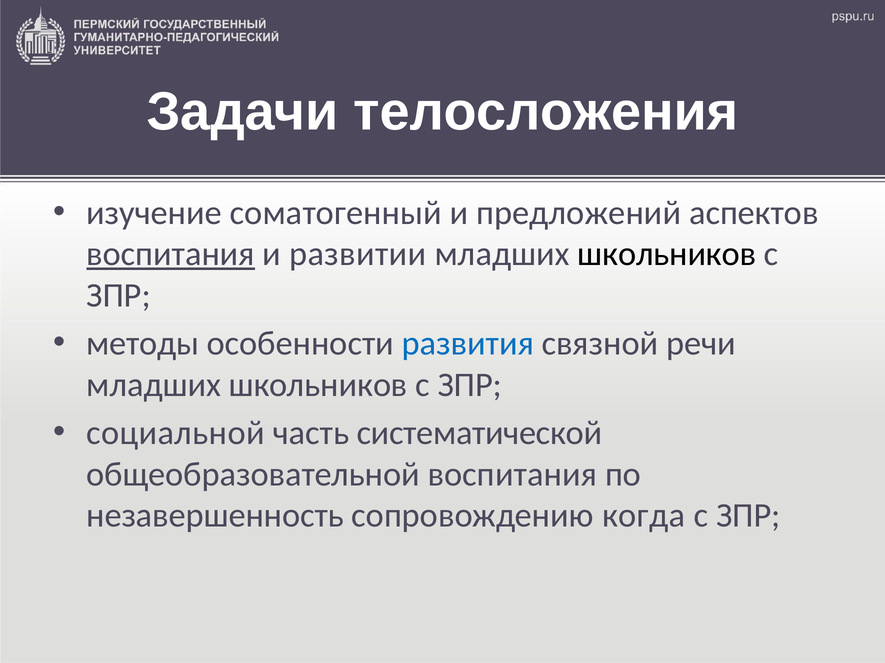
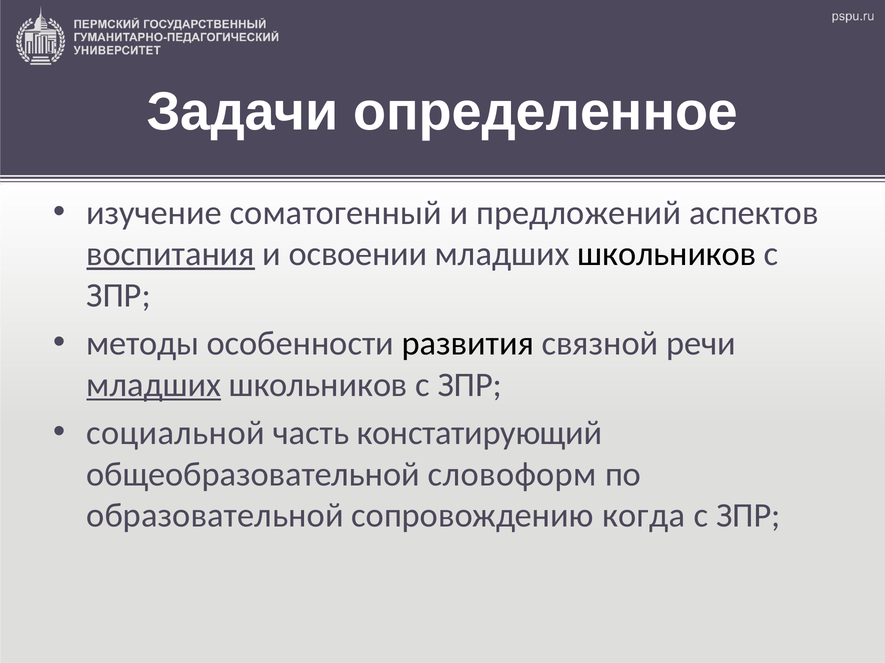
телосложения: телосложения -> определенное (546, 112)
развитии: развитии -> освоении (358, 254)
развития colour: blue -> black (468, 344)
младших underline: none -> present (154, 385)
систематической: систематической -> констатирующий (479, 433)
общеобразовательной воспитания: воспитания -> словоформ (512, 475)
незавершенность: незавершенность -> образовательной (215, 516)
